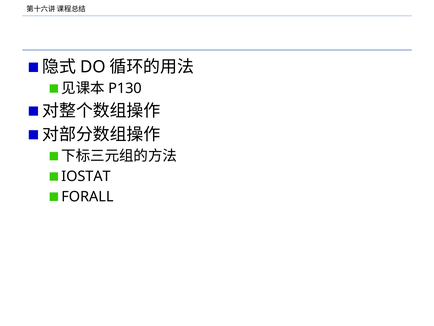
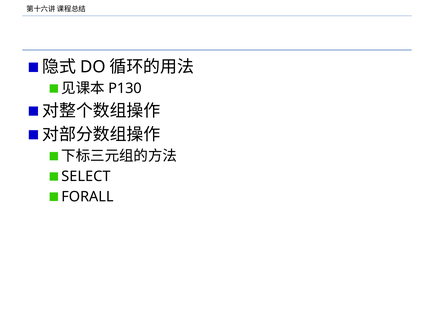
IOSTAT: IOSTAT -> SELECT (86, 176)
